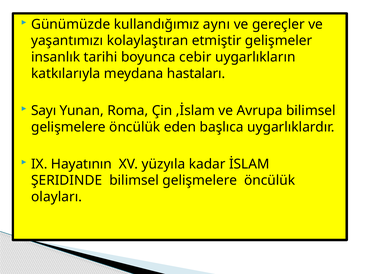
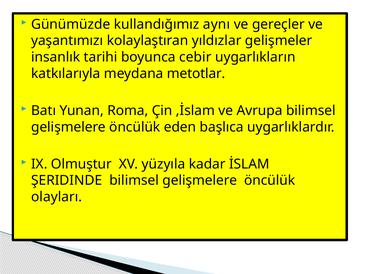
etmiştir: etmiştir -> yıldızlar (217, 41)
hastaları: hastaları -> metotlar (196, 74)
Sayı: Sayı -> Batı (44, 110)
Hayatının: Hayatının -> Olmuştur (81, 164)
